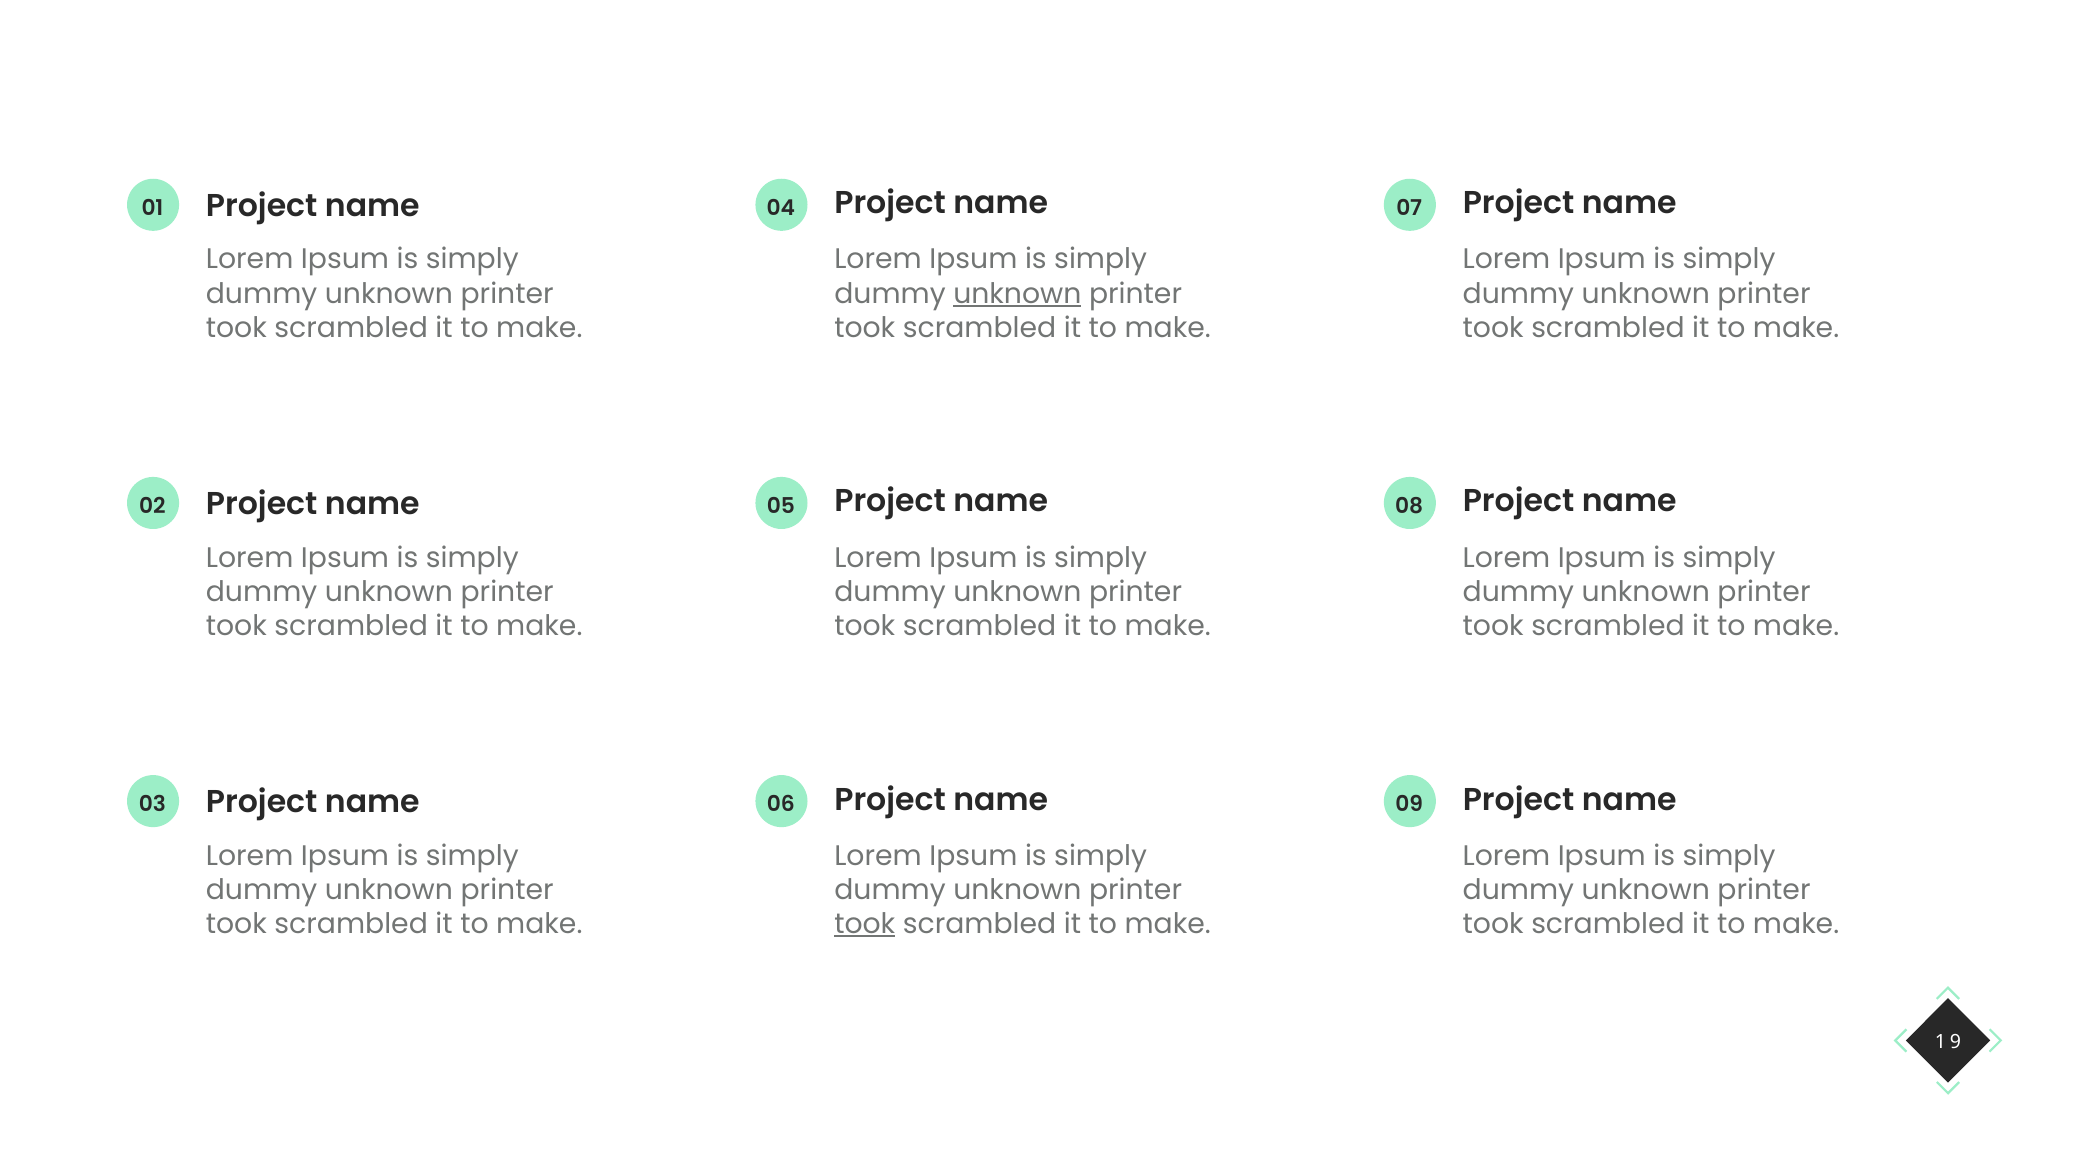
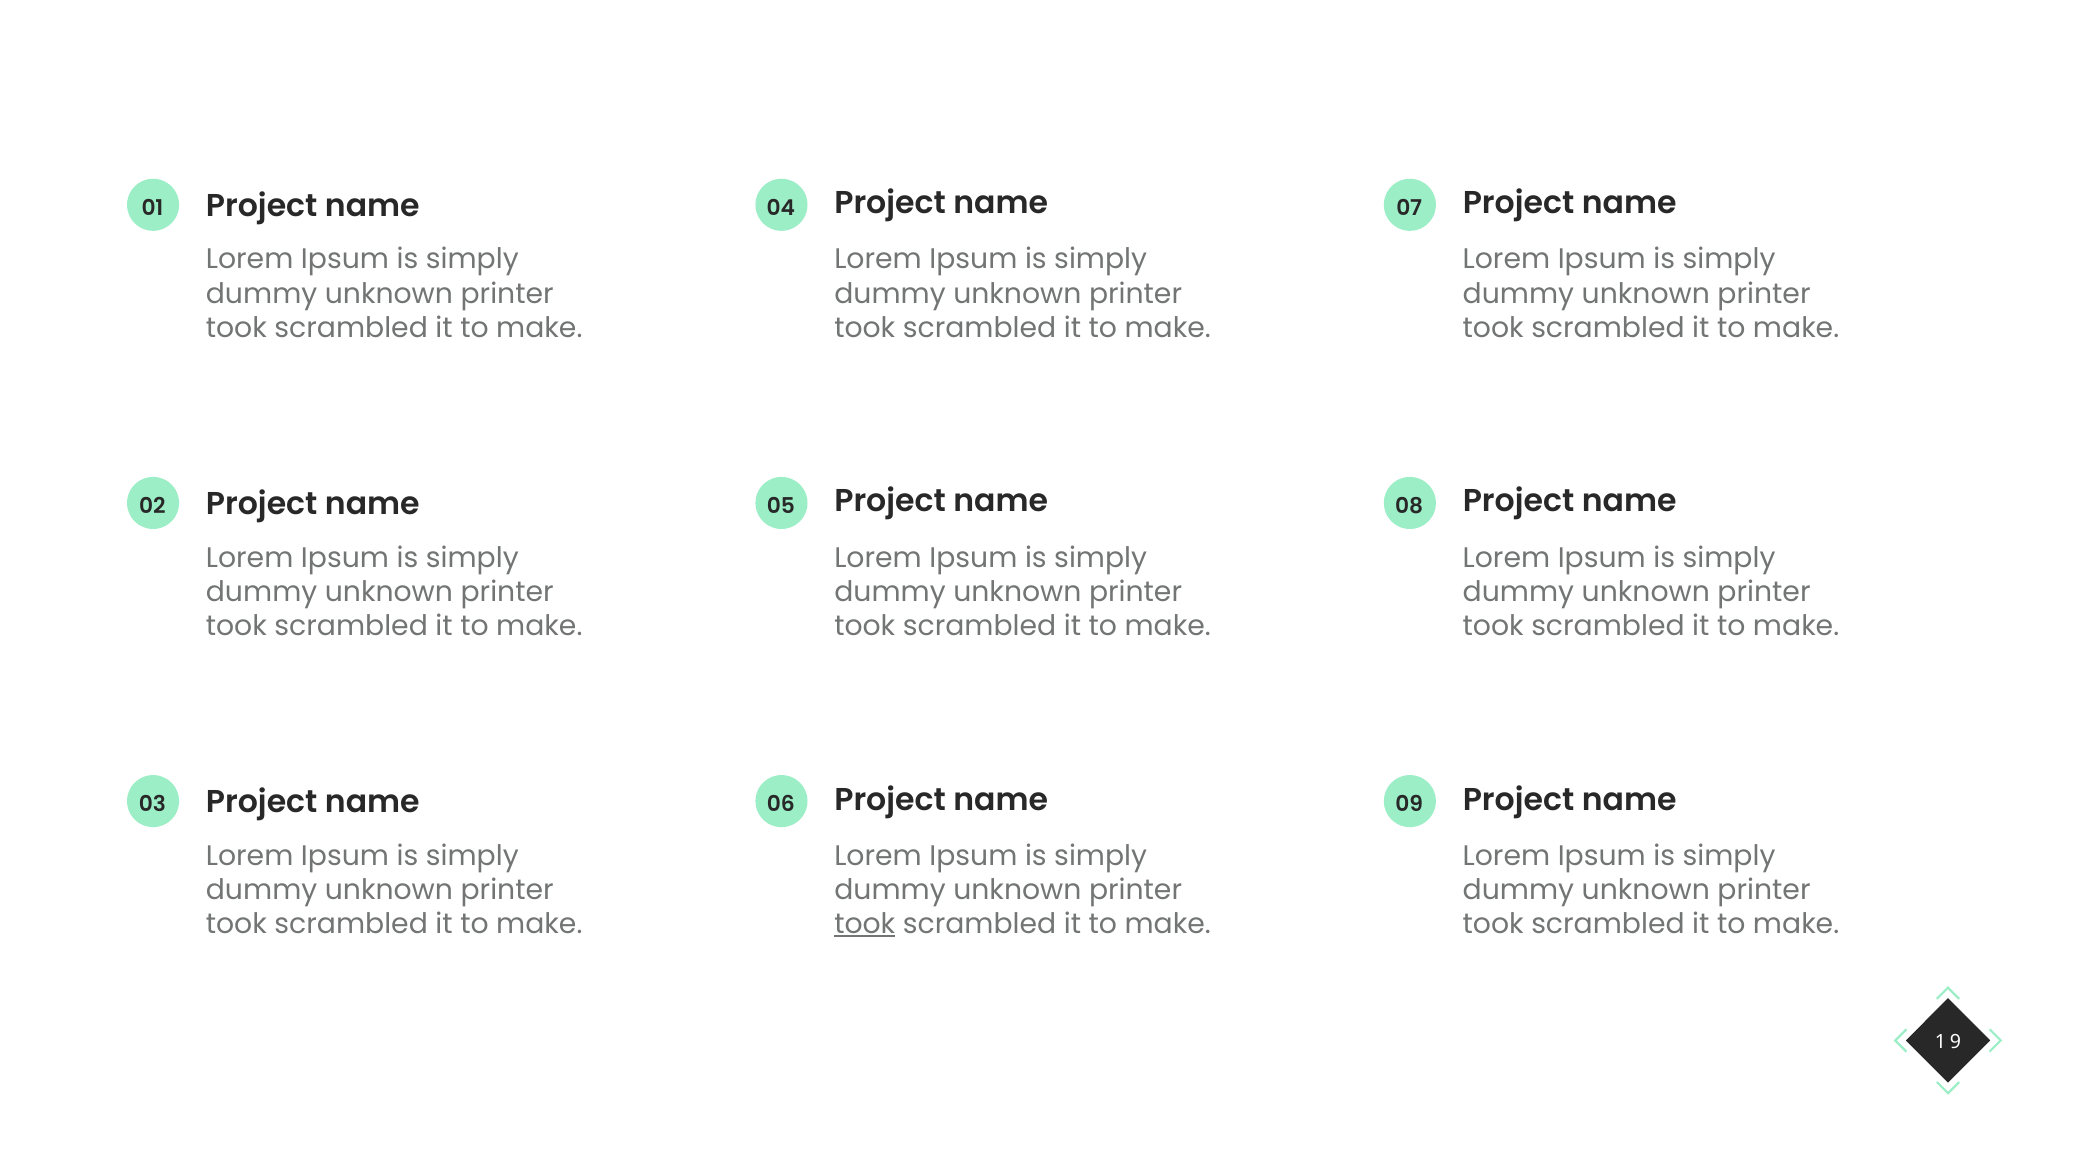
unknown underline: present -> none (1017, 294)
